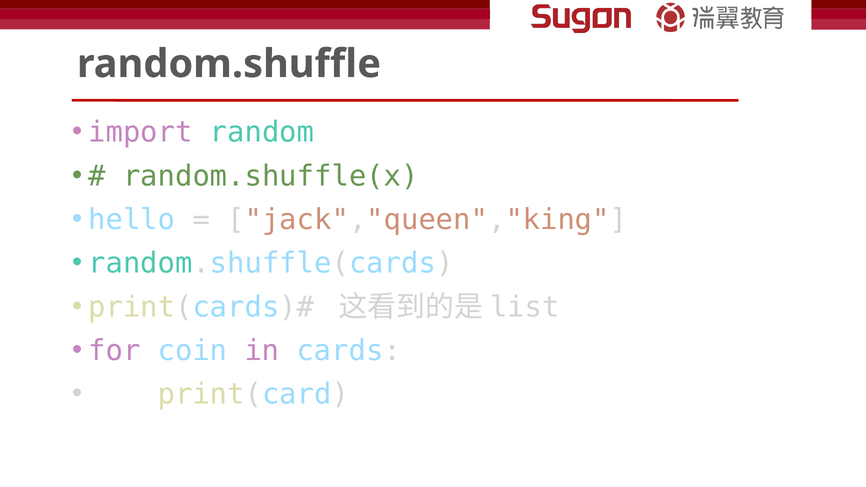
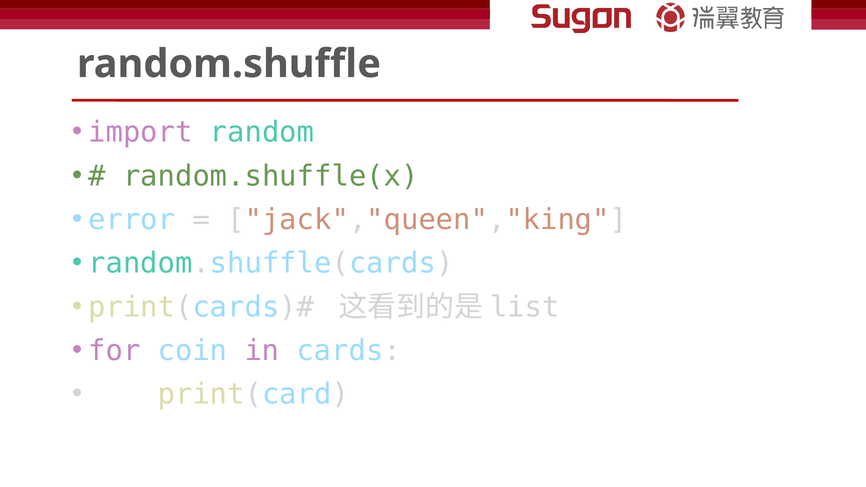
hello: hello -> error (132, 220)
